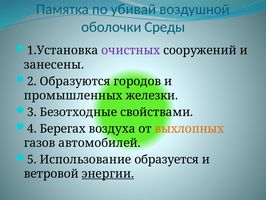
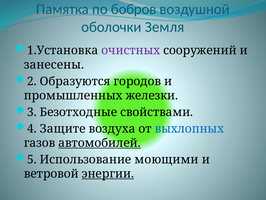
убивай: убивай -> бобров (134, 9)
Среды: Среды -> Земля (165, 27)
Берегах: Берегах -> Защите (63, 128)
выхлопных colour: orange -> blue (189, 128)
автомобилей underline: none -> present (100, 143)
образуется: образуется -> моющими (167, 159)
